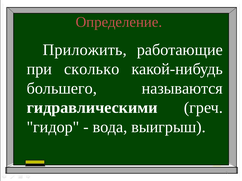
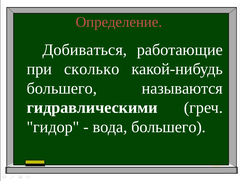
Приложить: Приложить -> Добиваться (85, 50)
вода выигрыш: выигрыш -> большего (169, 127)
